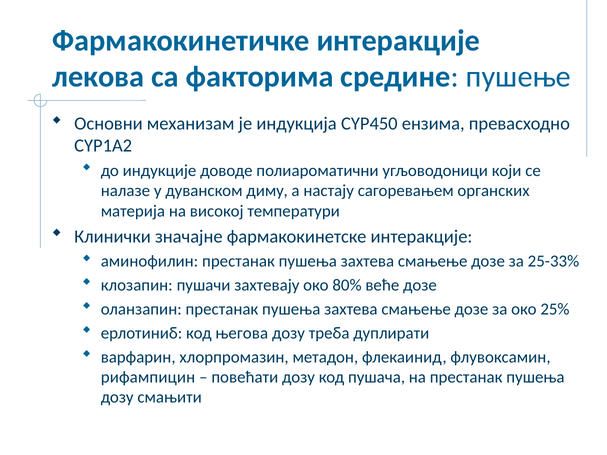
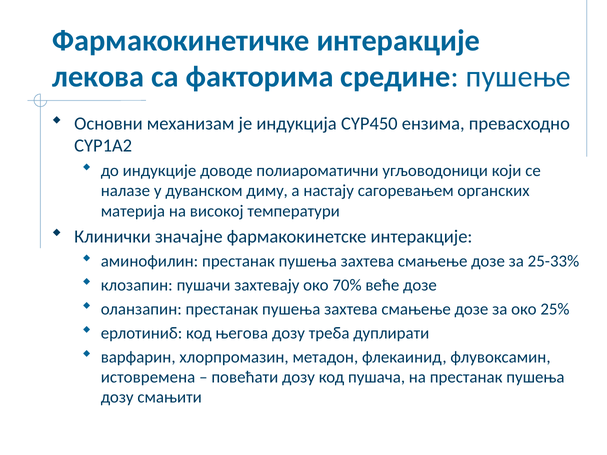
80%: 80% -> 70% (347, 285)
рифампицин: рифампицин -> истовремена (148, 377)
